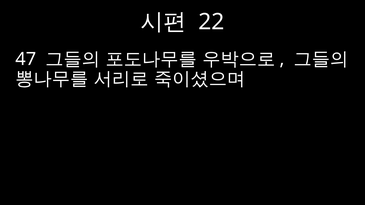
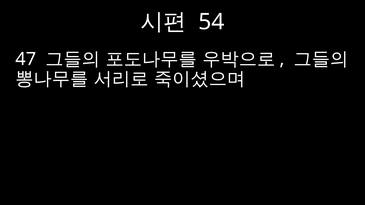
22: 22 -> 54 (211, 22)
